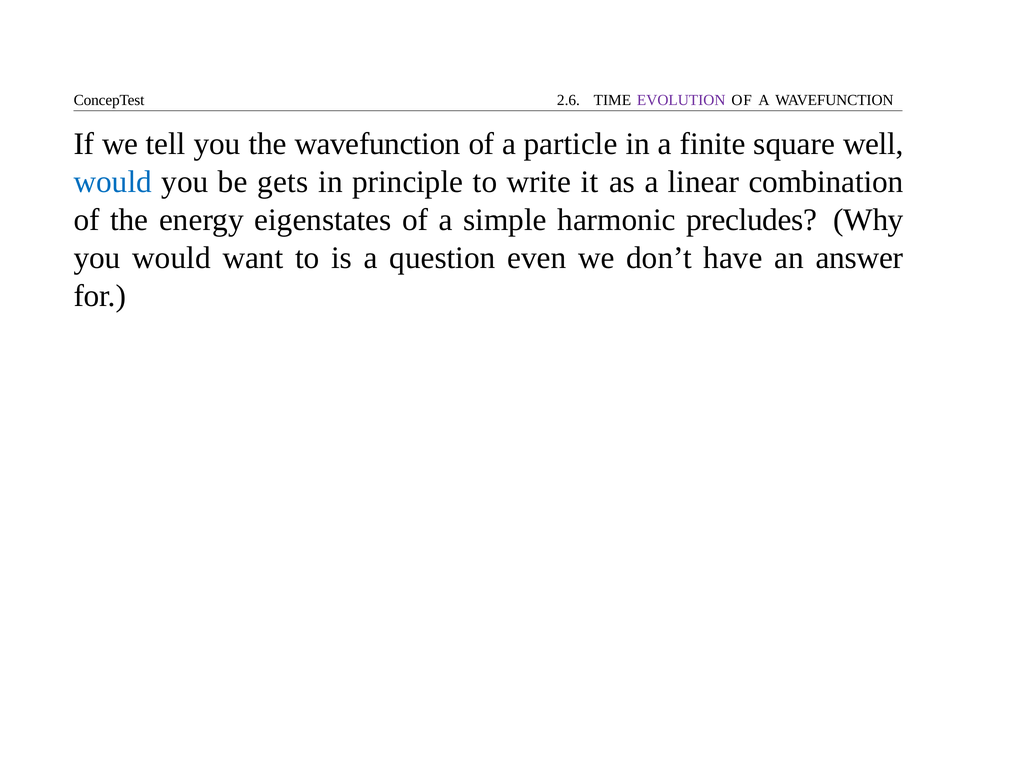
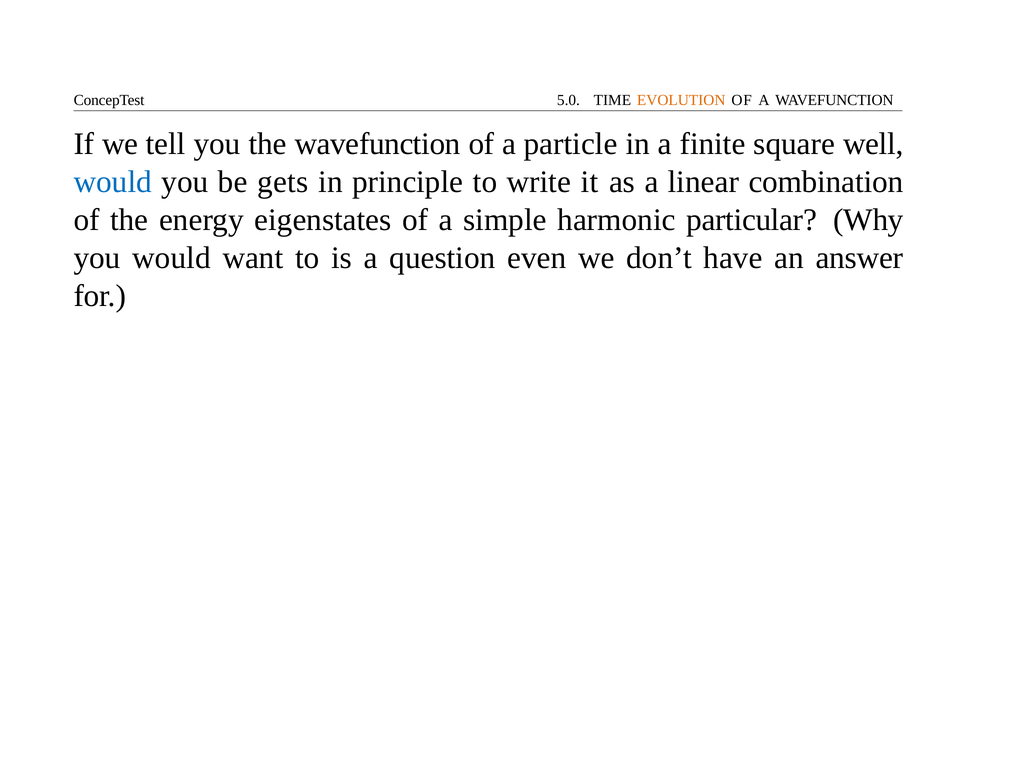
2.6: 2.6 -> 5.0 (568, 100)
EVOLUTION colour: purple -> orange (681, 100)
precludes: precludes -> particular (752, 220)
